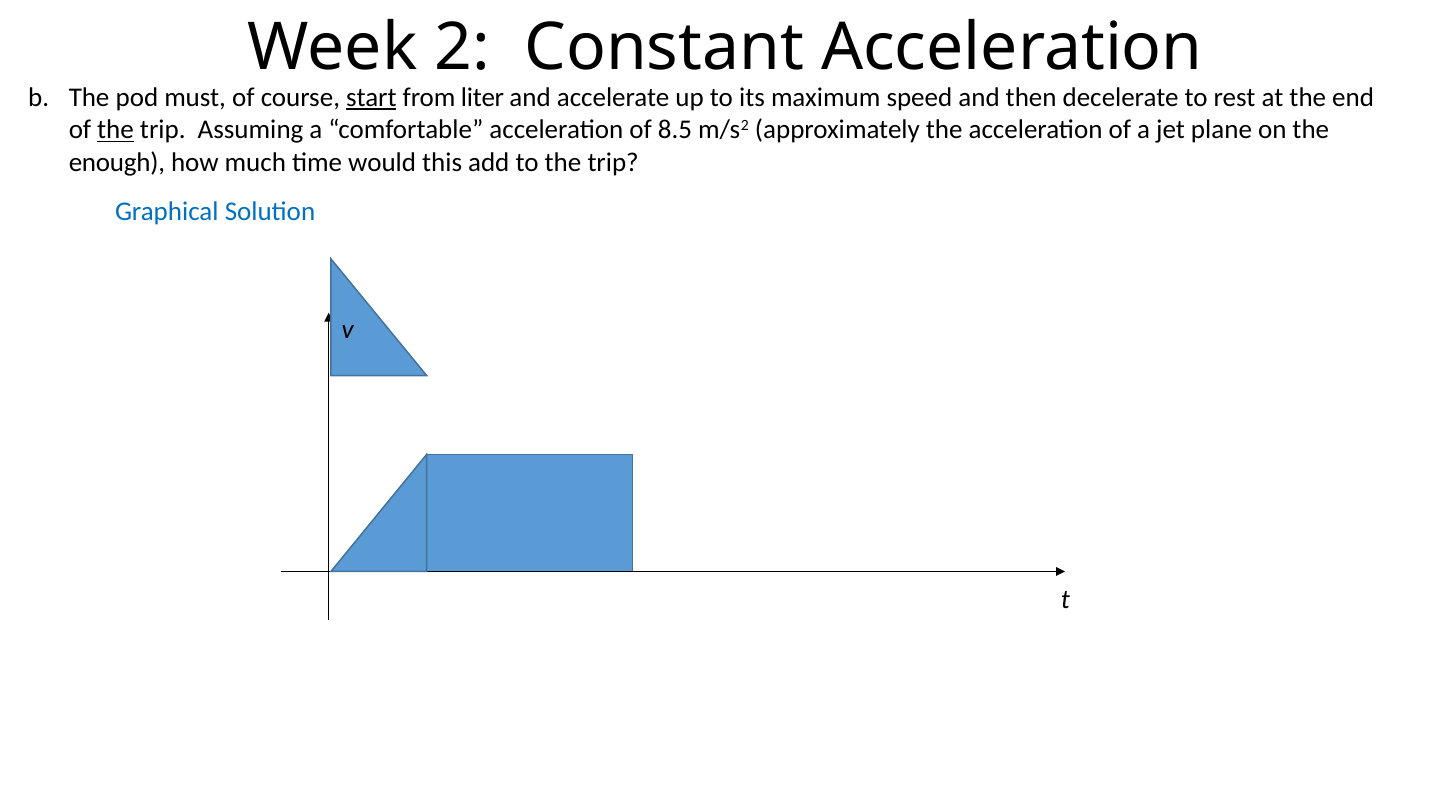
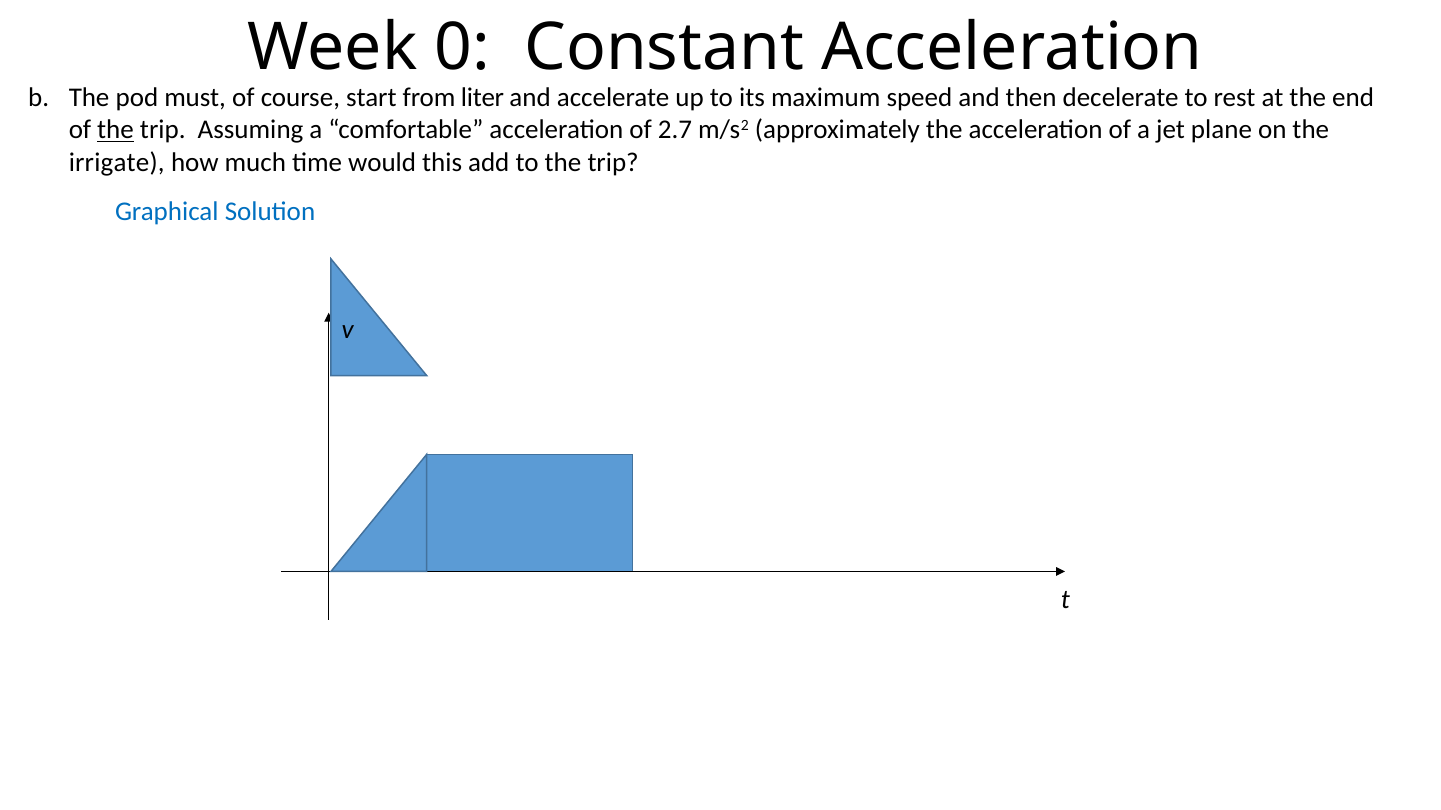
2: 2 -> 0 (462, 48)
start underline: present -> none (371, 98)
8.5: 8.5 -> 2.7 (675, 130)
enough: enough -> irrigate (117, 162)
